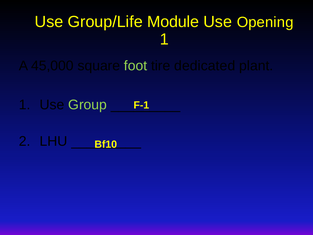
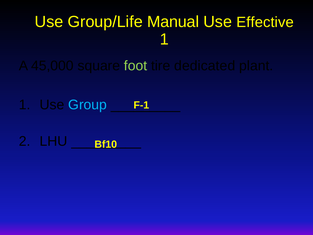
Module: Module -> Manual (173, 22)
Opening: Opening -> Effective (265, 22)
Group colour: light green -> light blue (88, 105)
